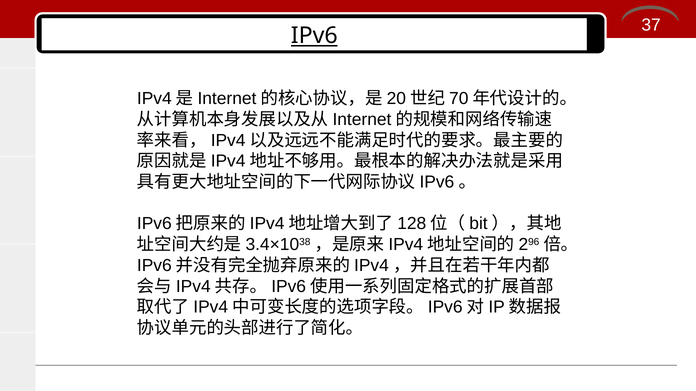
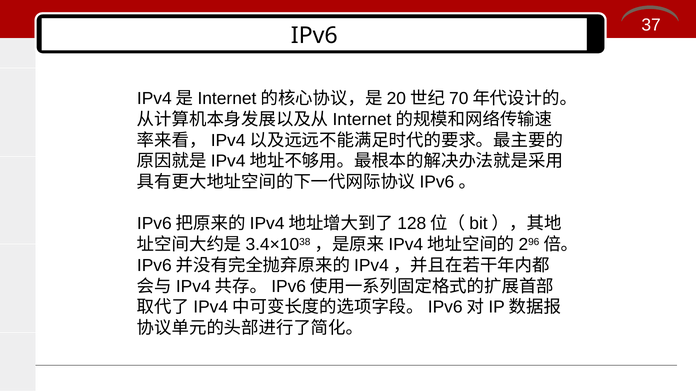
IPv6 underline: present -> none (314, 36)
